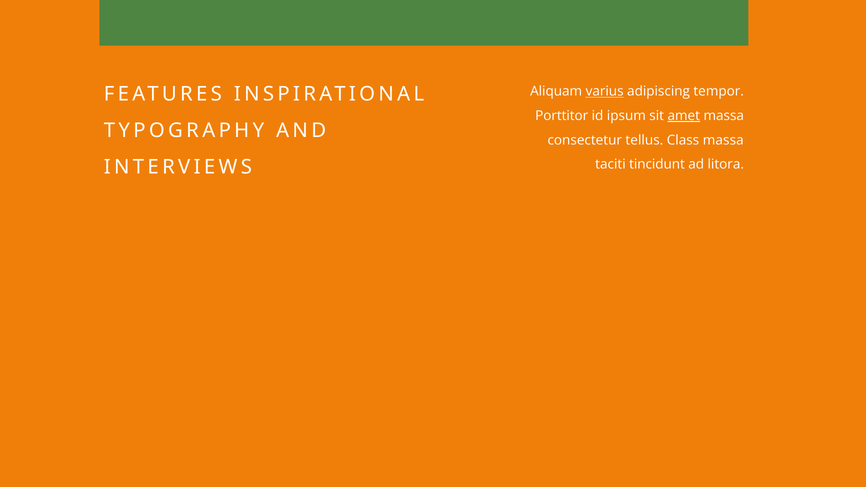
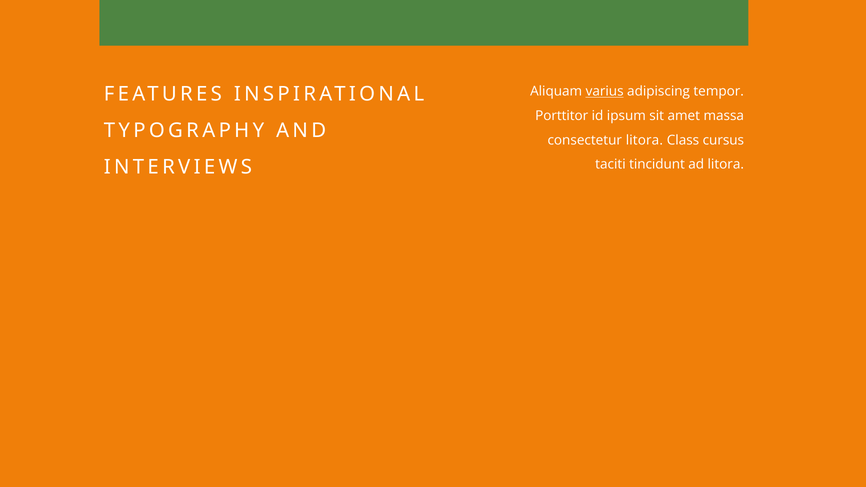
amet underline: present -> none (684, 116)
consectetur tellus: tellus -> litora (644, 140)
Class massa: massa -> cursus (723, 140)
